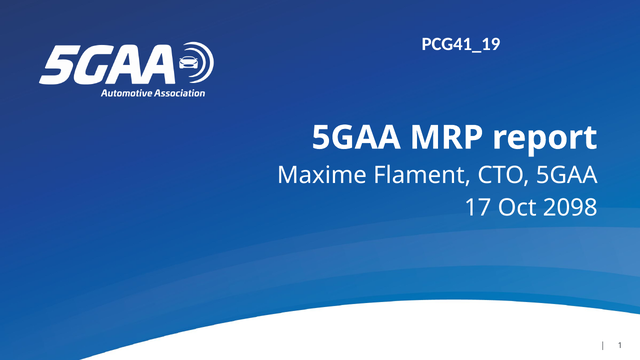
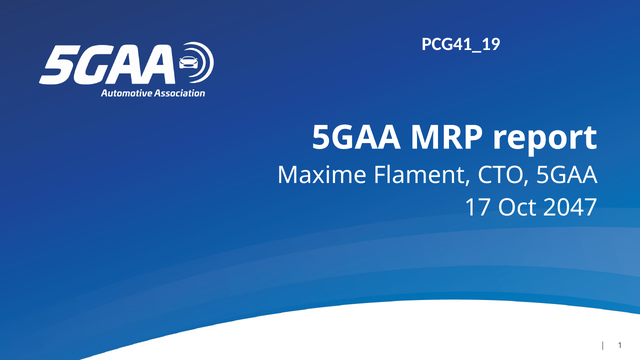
2098: 2098 -> 2047 (570, 208)
